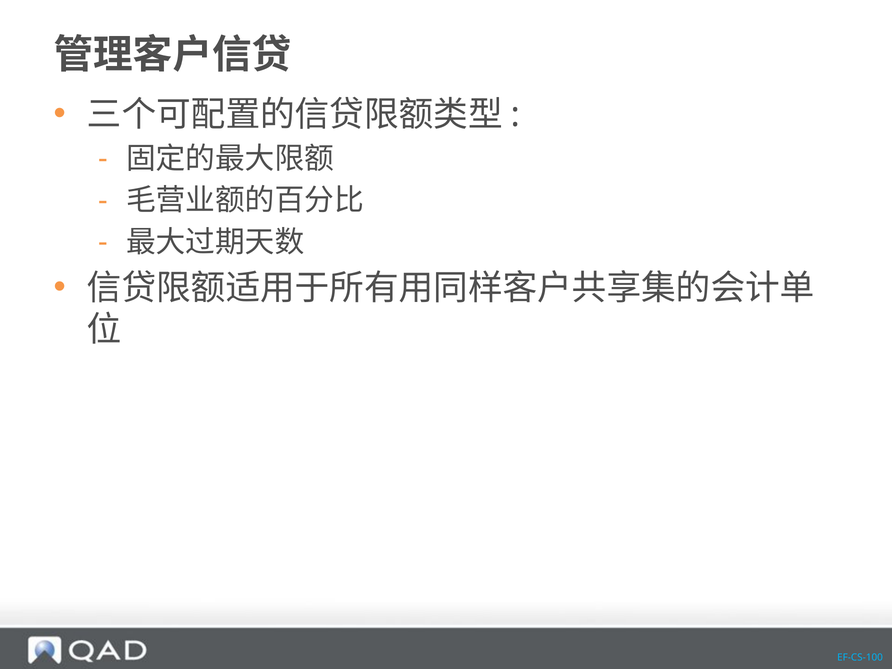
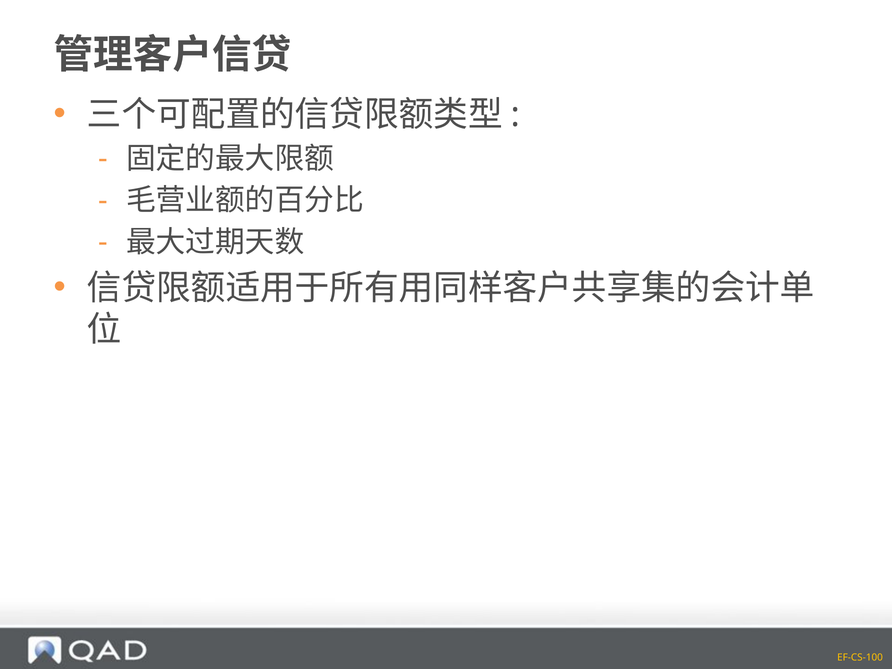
EF-CS-100 colour: light blue -> yellow (860, 657)
